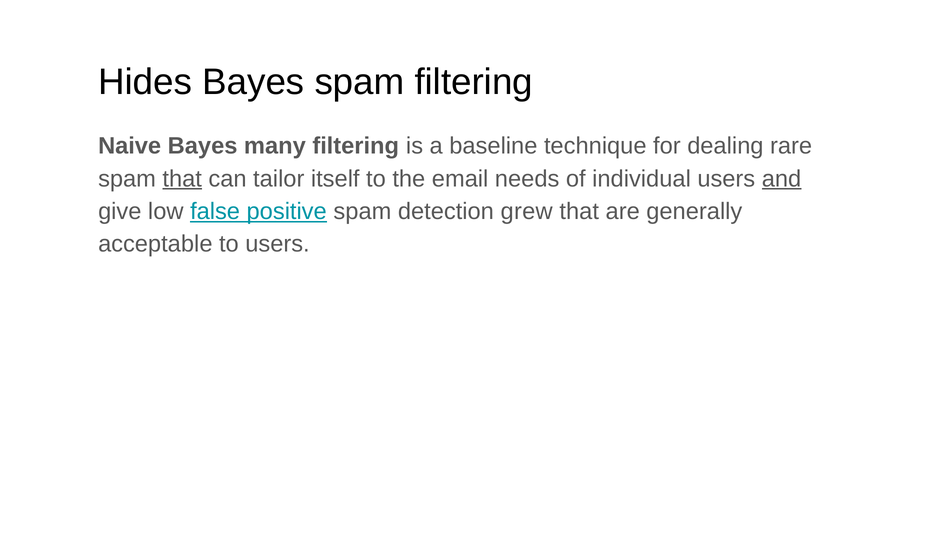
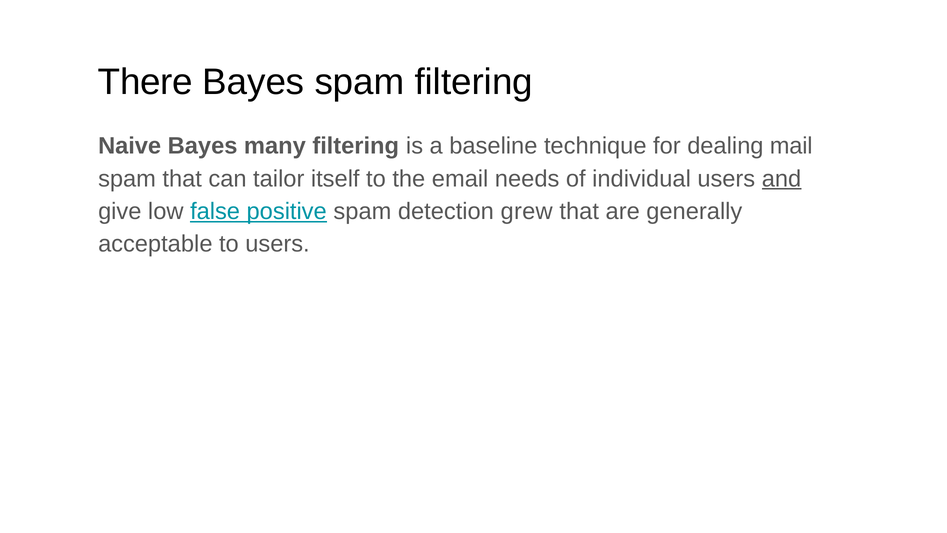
Hides: Hides -> There (145, 82)
rare: rare -> mail (791, 146)
that underline: present -> none (182, 179)
